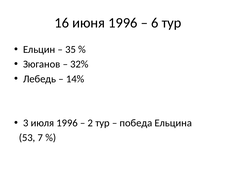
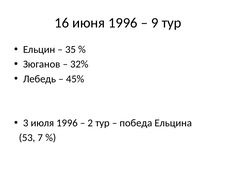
6: 6 -> 9 (155, 23)
14%: 14% -> 45% (75, 79)
